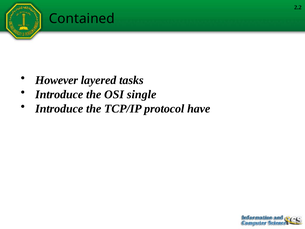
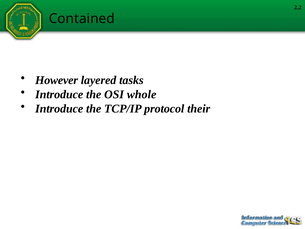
single: single -> whole (142, 94)
have: have -> their (199, 109)
